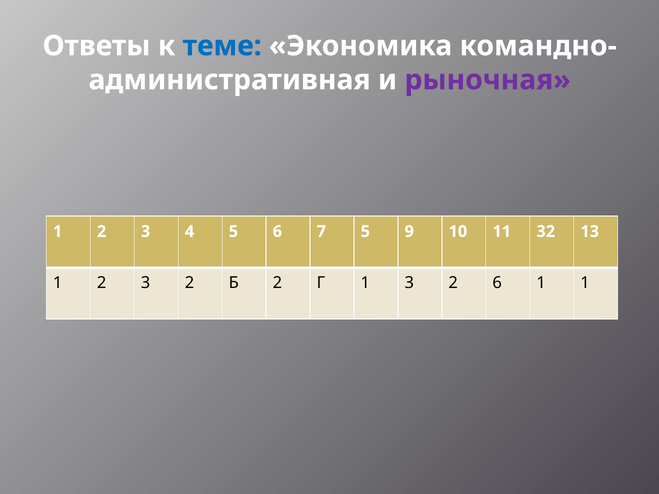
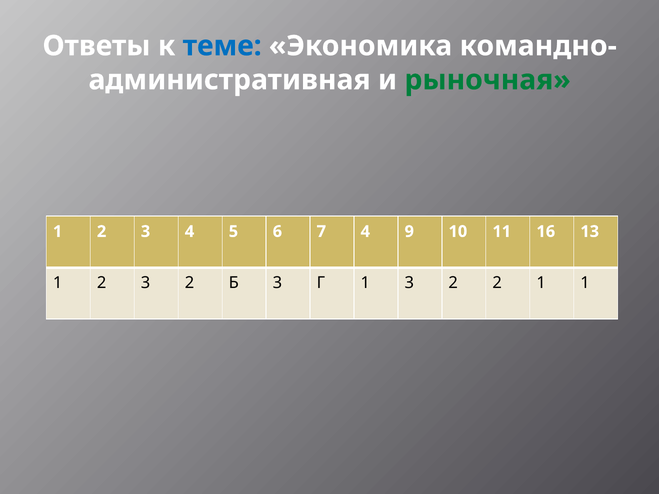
рыночная colour: purple -> green (488, 80)
7 5: 5 -> 4 (365, 232)
32: 32 -> 16 (546, 232)
Б 2: 2 -> 3 (277, 283)
2 6: 6 -> 2 (497, 283)
